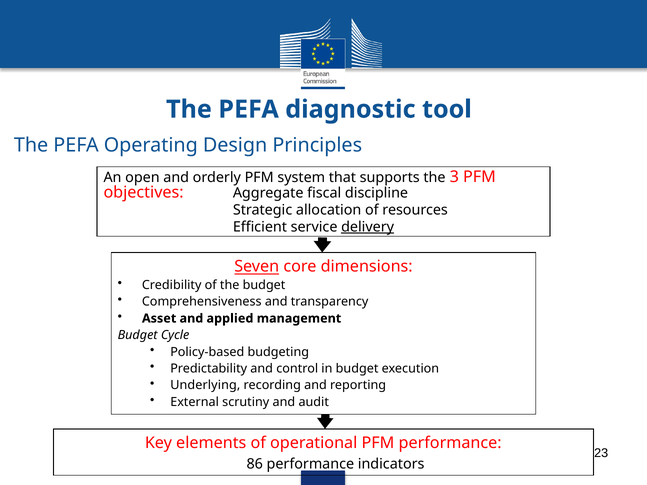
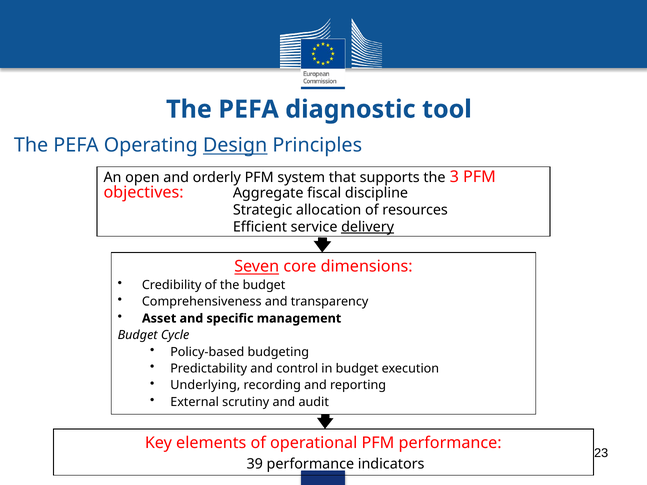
Design underline: none -> present (235, 145)
applied: applied -> specific (230, 319)
86: 86 -> 39 (255, 464)
